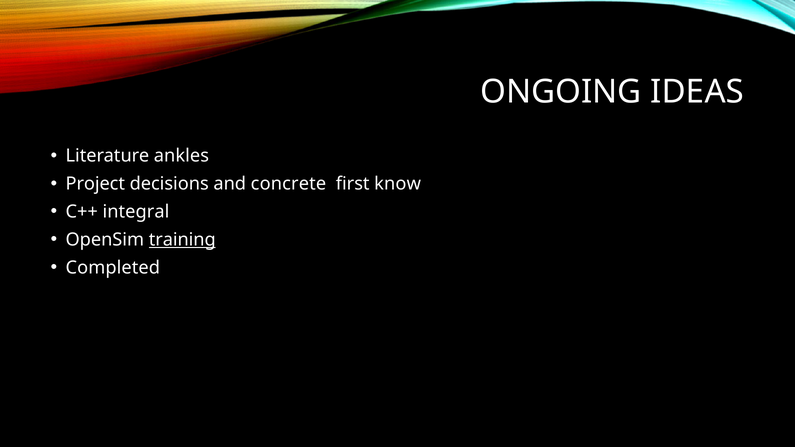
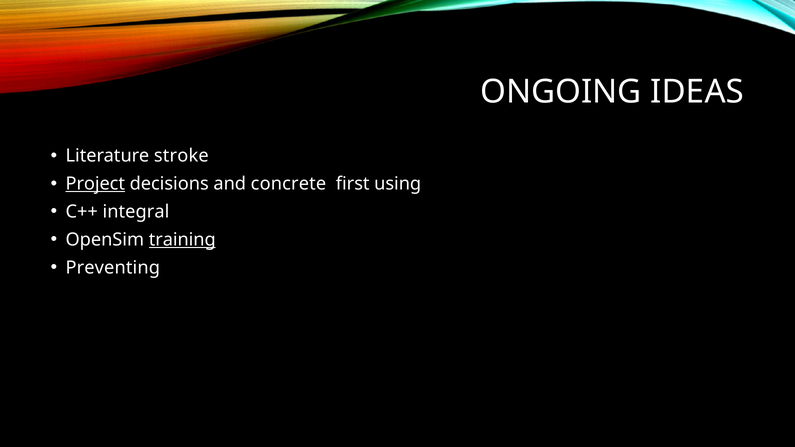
ankles: ankles -> stroke (181, 156)
Project underline: none -> present (95, 184)
know: know -> using (398, 184)
Completed: Completed -> Preventing (113, 268)
